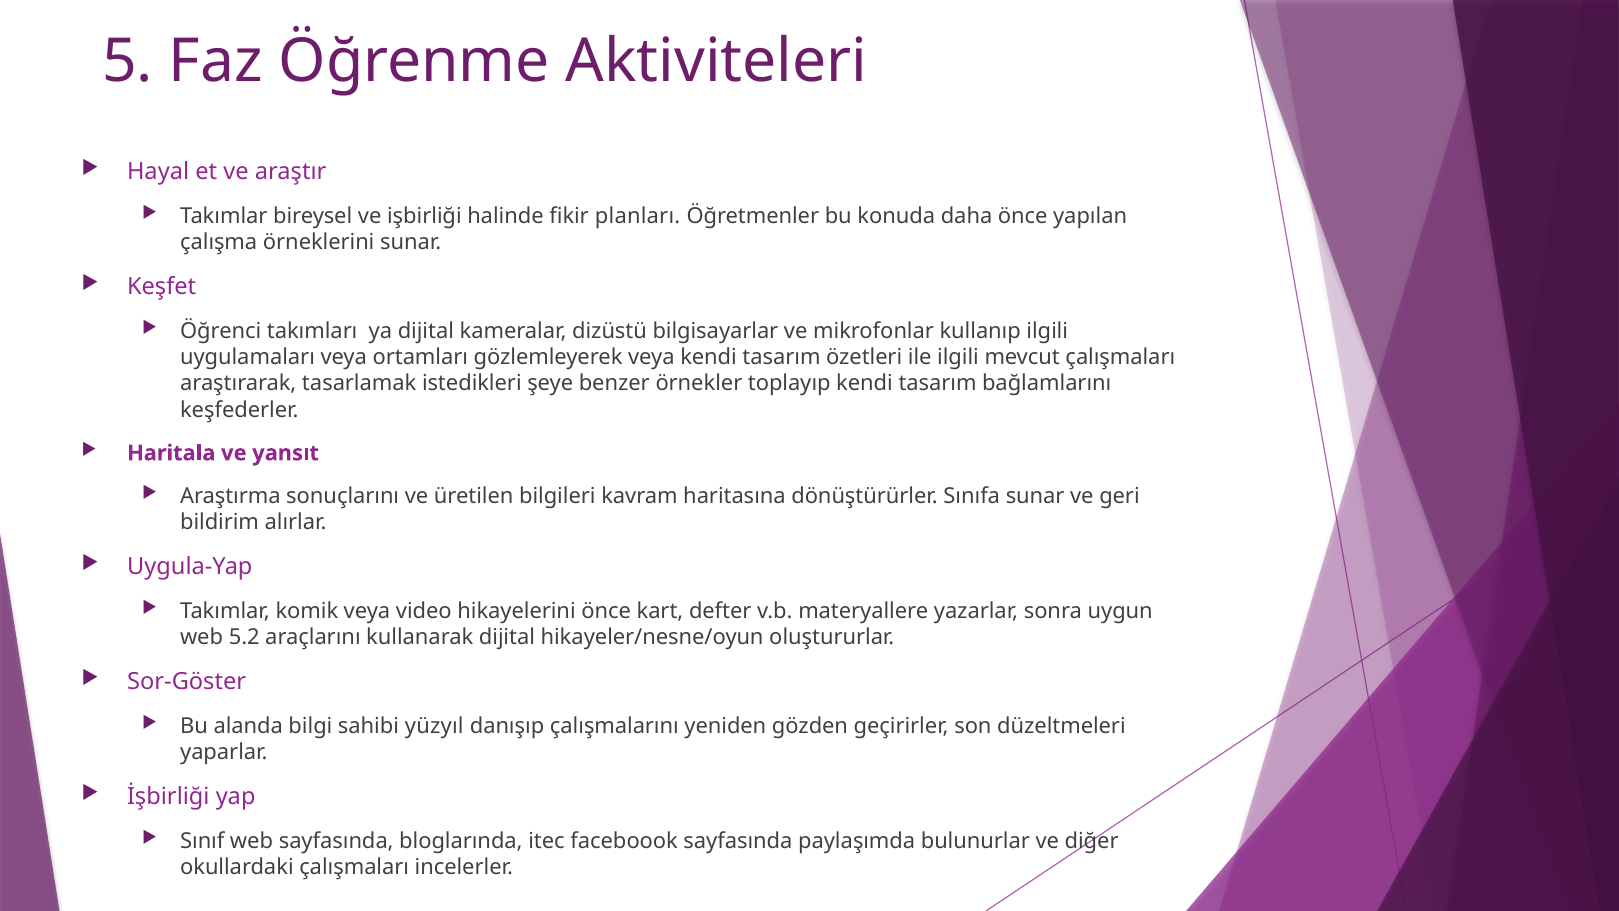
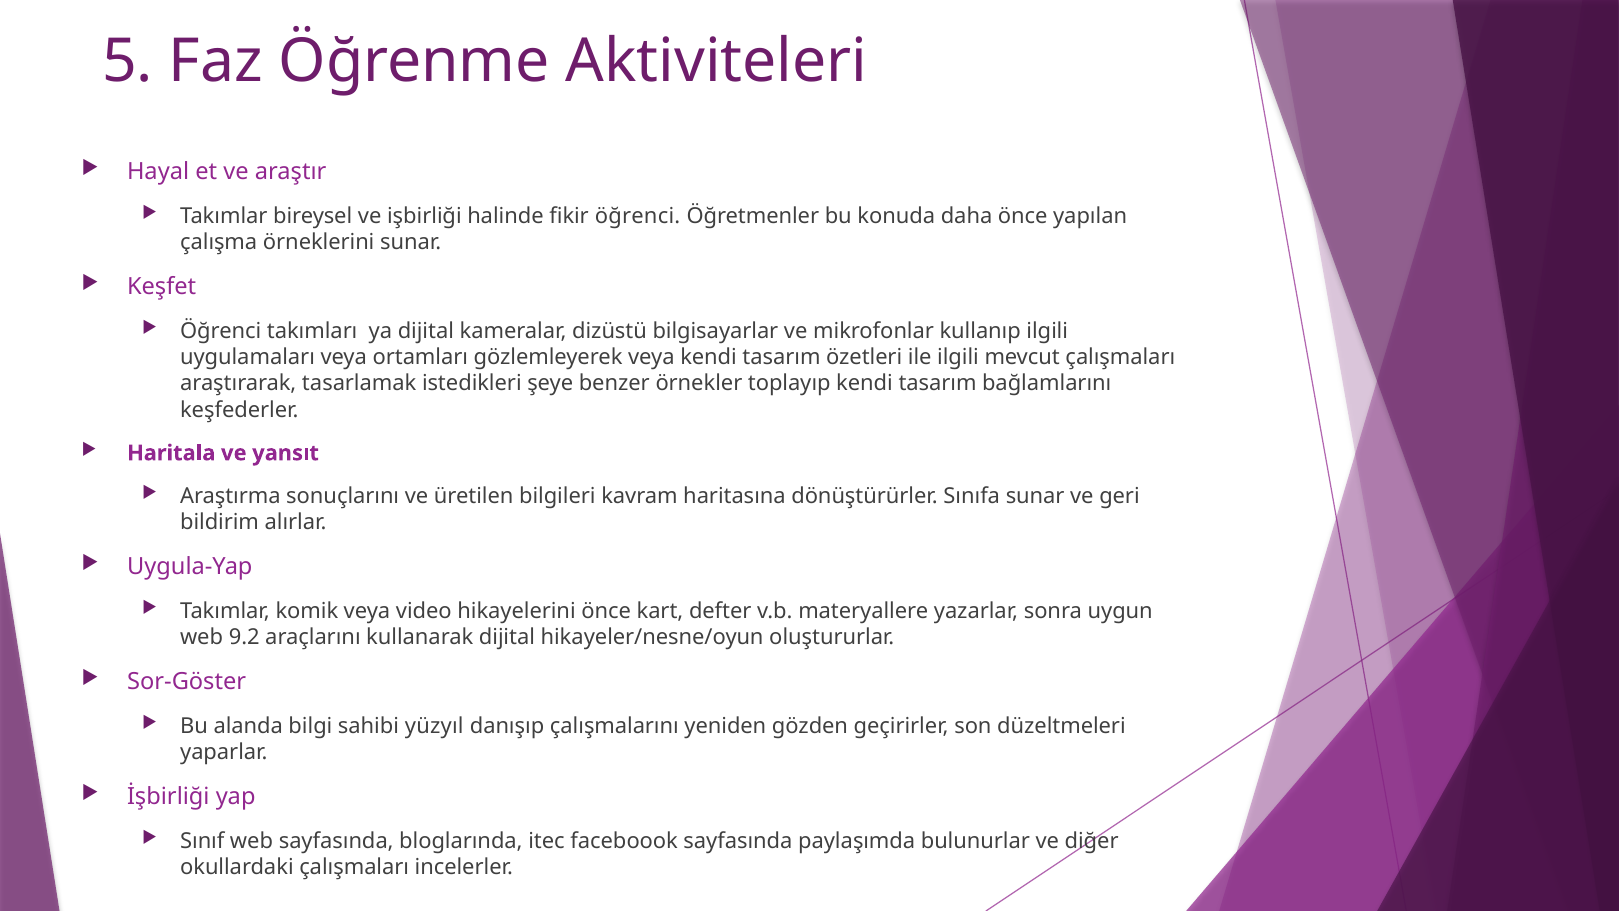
fikir planları: planları -> öğrenci (638, 216)
5.2: 5.2 -> 9.2 (244, 637)
